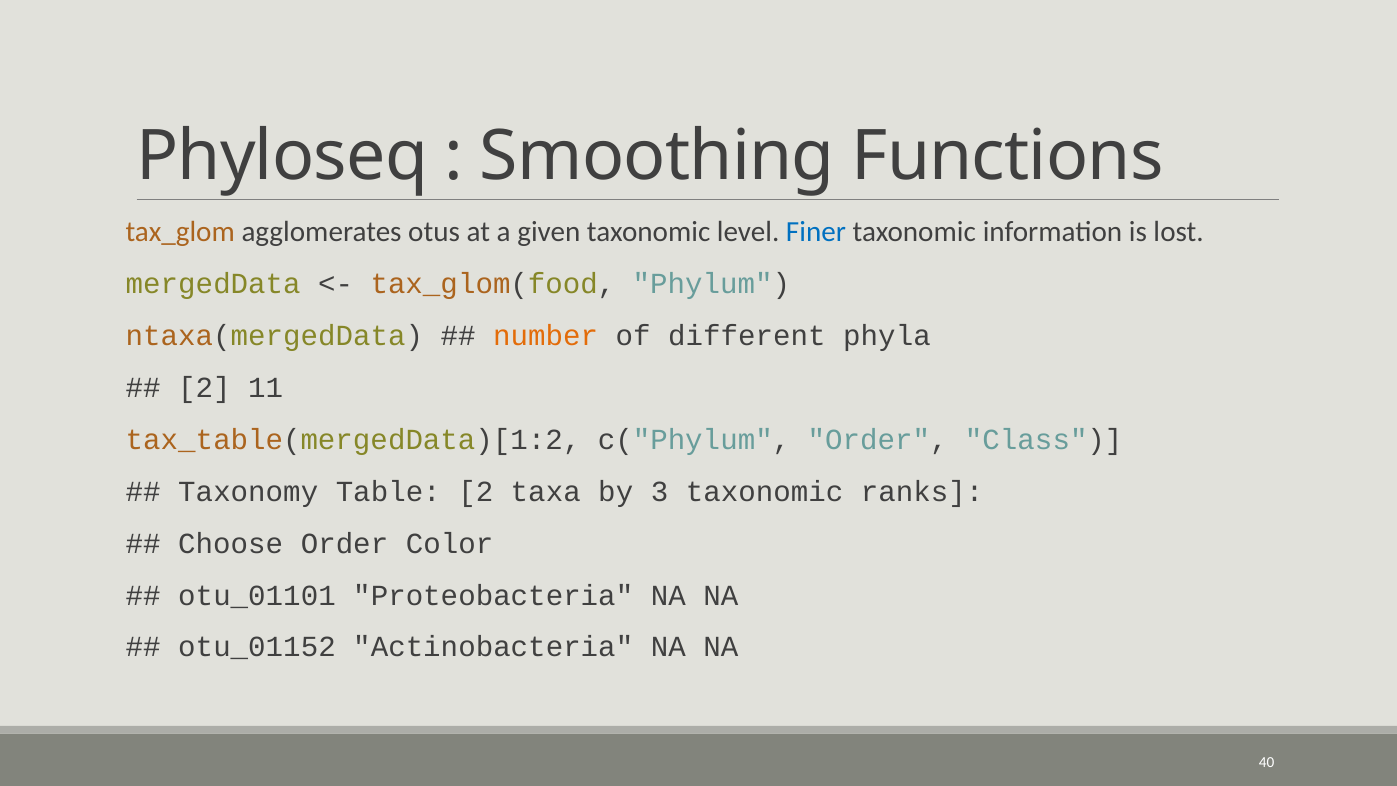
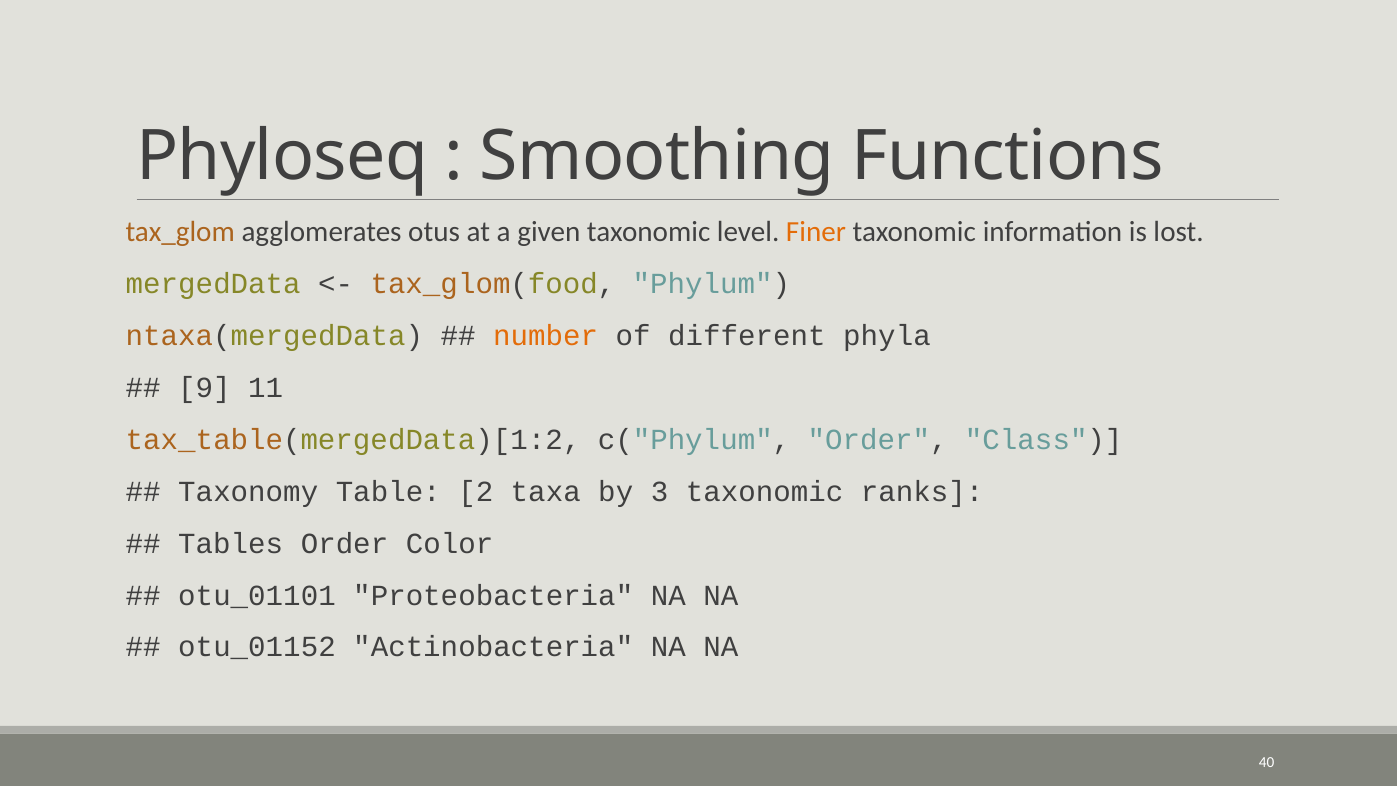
Finer colour: blue -> orange (816, 232)
2: 2 -> 9 (204, 388)
Choose: Choose -> Tables (231, 543)
